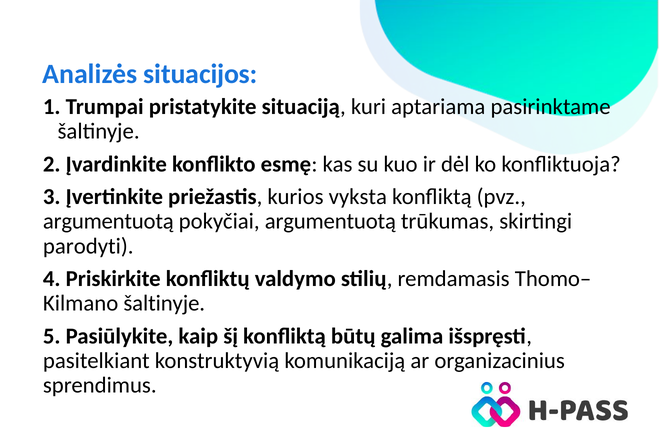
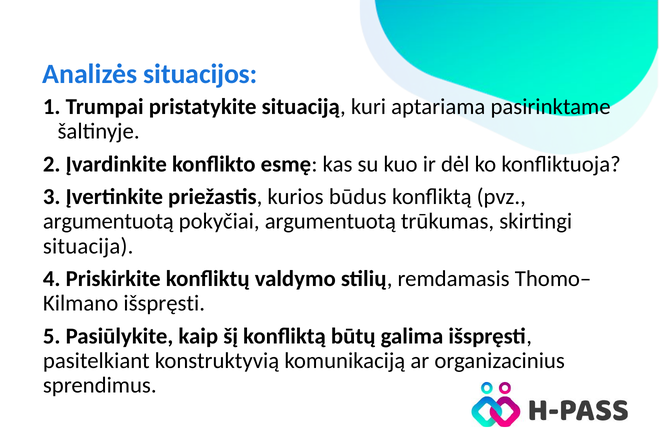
vyksta: vyksta -> būdus (358, 197)
parodyti: parodyti -> situacija (88, 246)
šaltinyje: šaltinyje -> išspręsti (164, 304)
